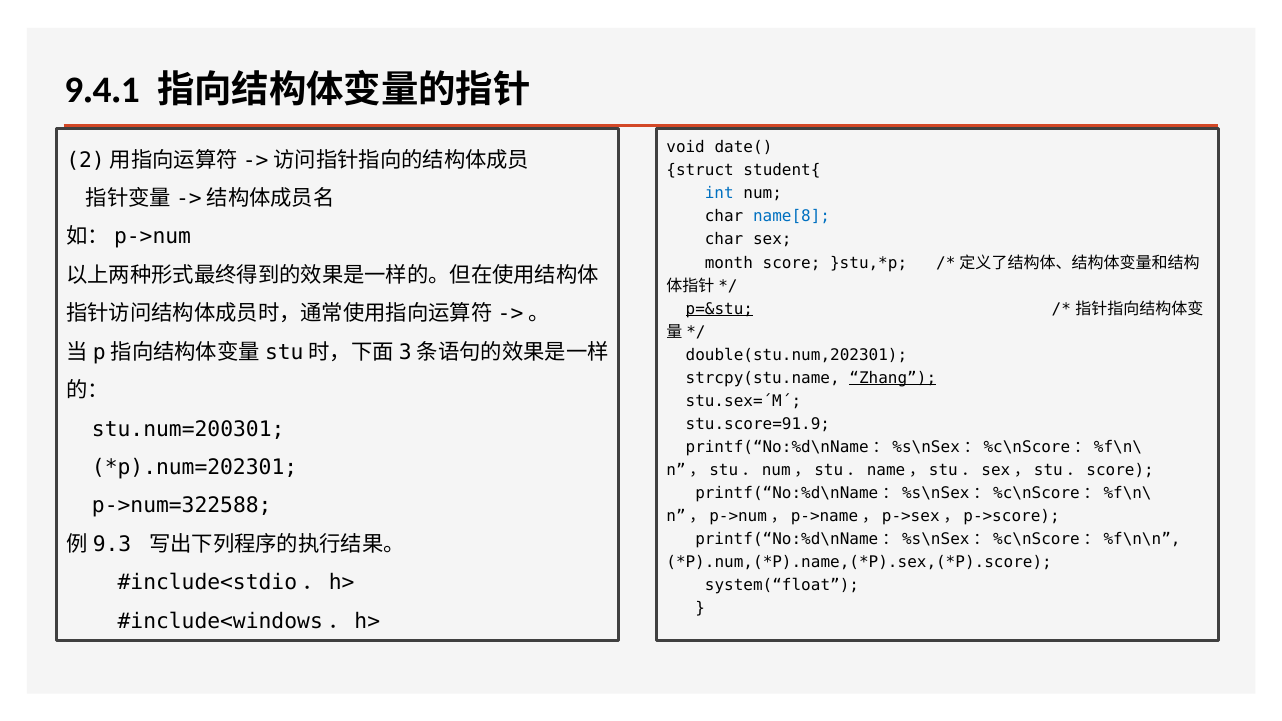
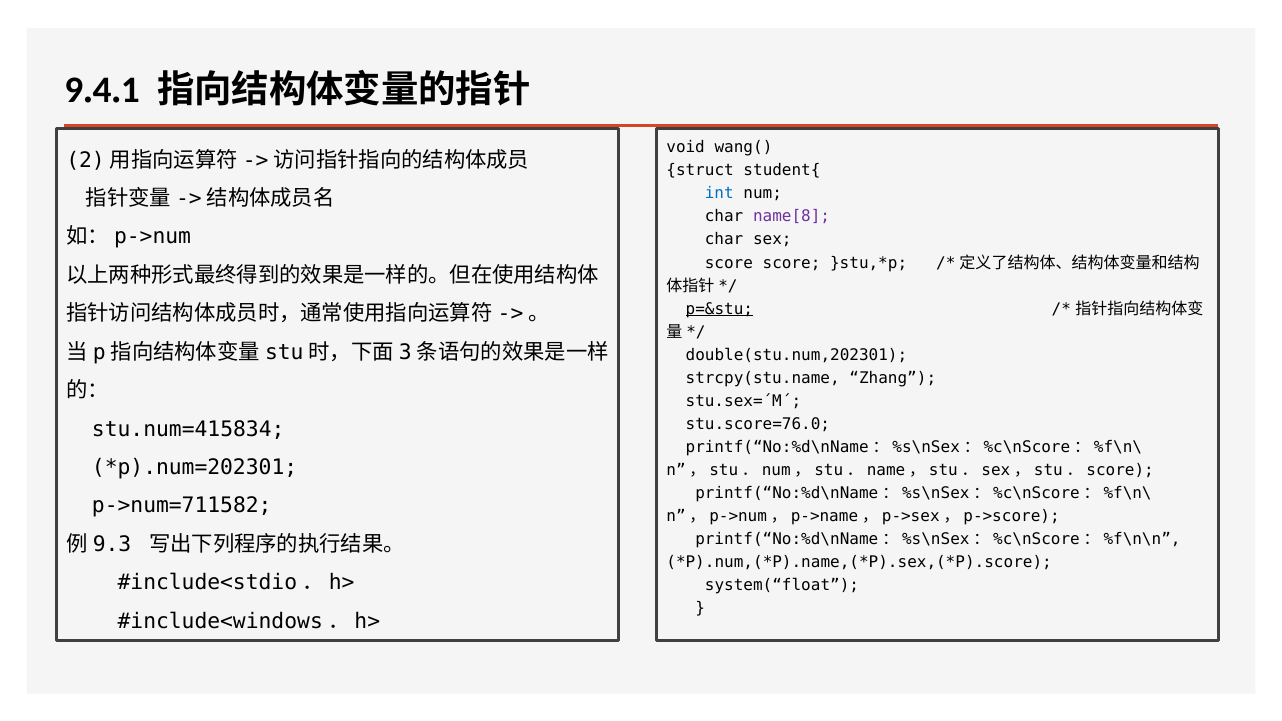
date(: date( -> wang( (743, 148)
name[8 colour: blue -> purple (792, 217)
month: month -> score (729, 263)
Zhang underline: present -> none (893, 378)
stu.score=91.9: stu.score=91.9 -> stu.score=76.0 (758, 424)
stu.num=200301: stu.num=200301 -> stu.num=415834 (188, 429)
p->num=322588: p->num=322588 -> p->num=711582 (182, 506)
